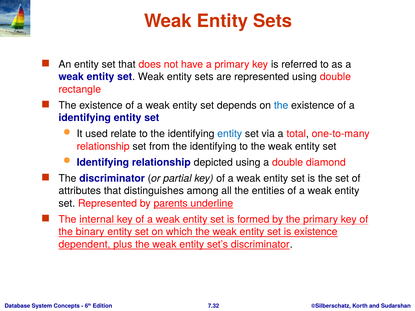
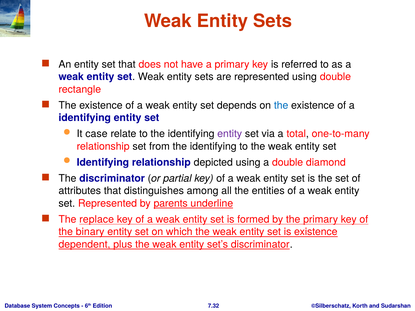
used: used -> case (96, 134)
entity colour: blue -> purple (230, 134)
internal: internal -> replace (97, 220)
